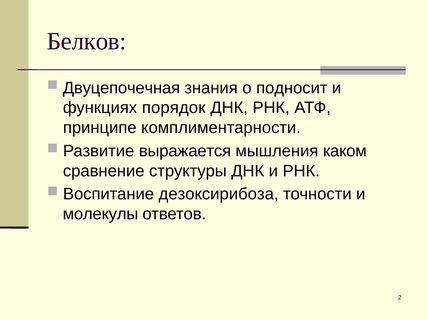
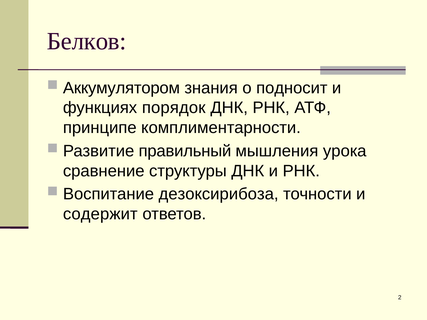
Двуцепочечная: Двуцепочечная -> Аккумулятором (121, 88)
выражается: выражается -> правильный (185, 151)
каком: каком -> урока (345, 151)
молекулы: молекулы -> содержит (100, 214)
